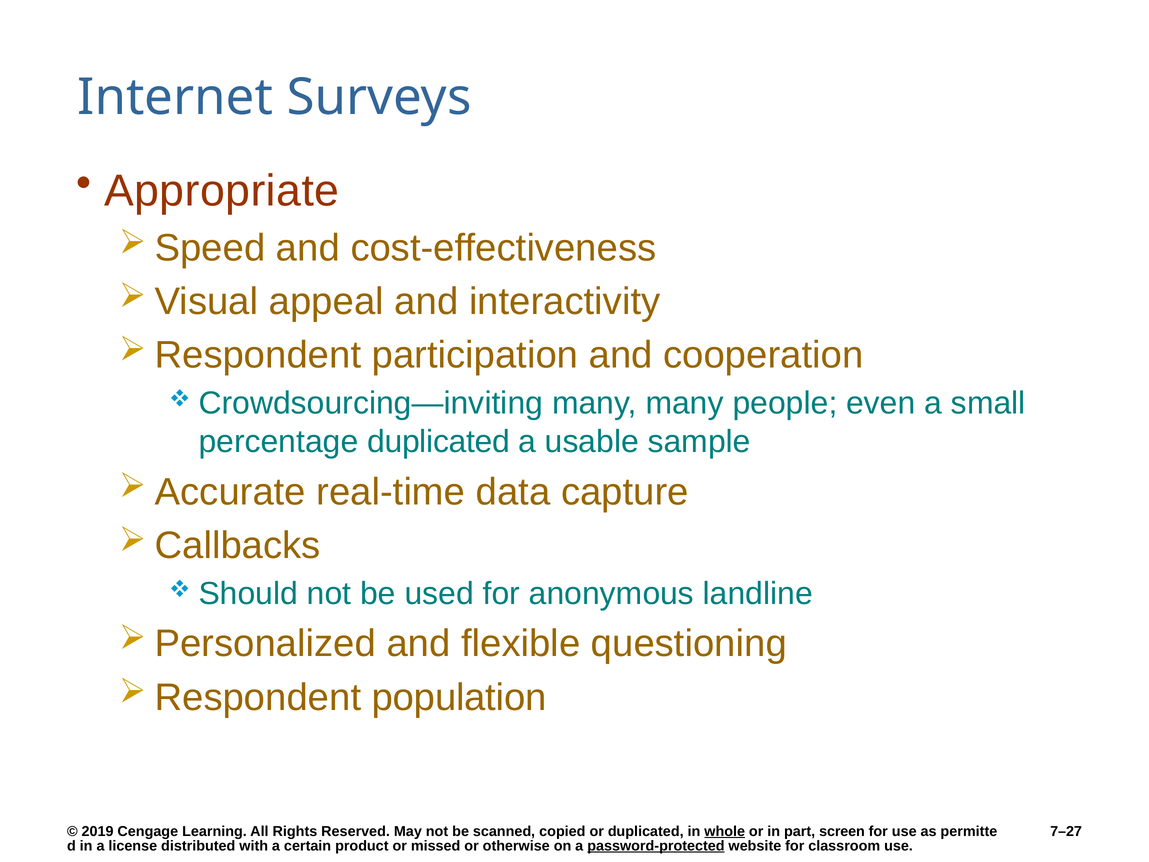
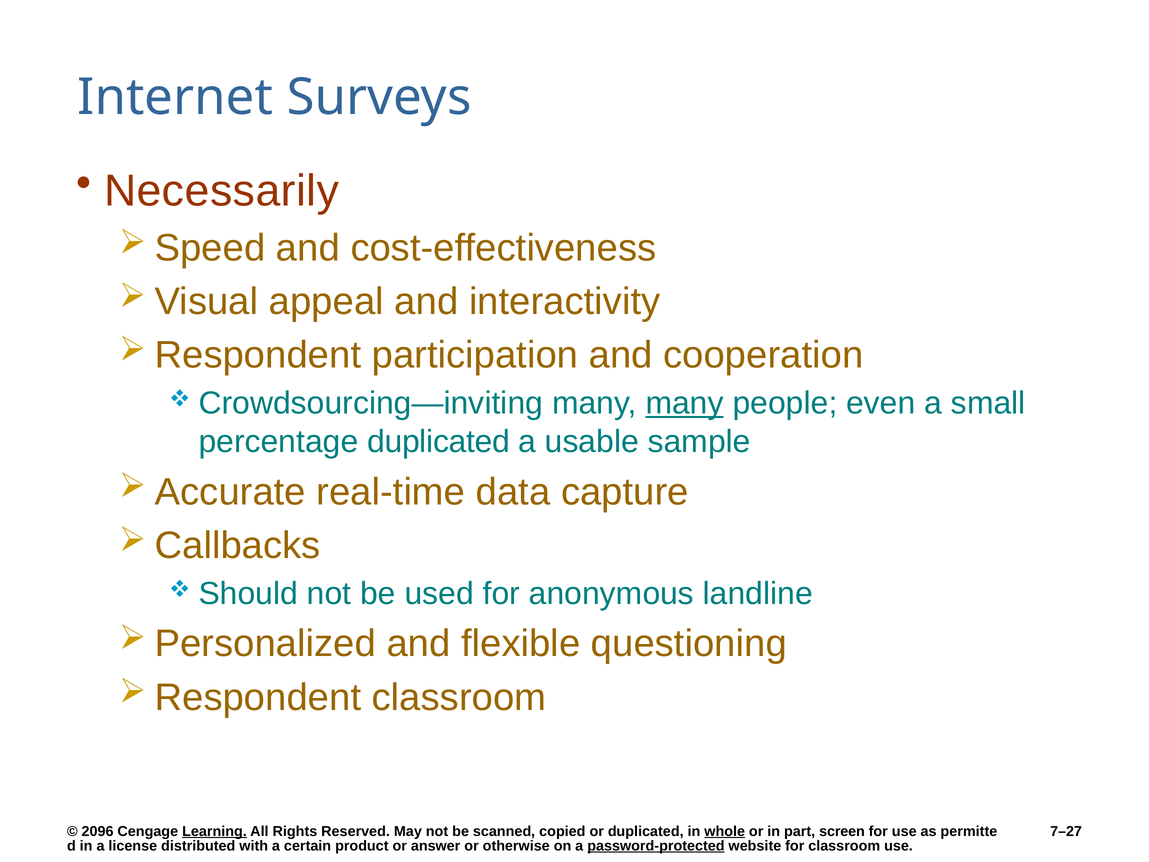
Appropriate: Appropriate -> Necessarily (222, 191)
many underline: none -> present (685, 403)
population: population -> classroom (459, 697)
2019: 2019 -> 2096 (98, 831)
Learning underline: none -> present (214, 831)
missed: missed -> answer (436, 846)
